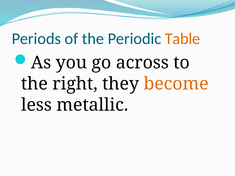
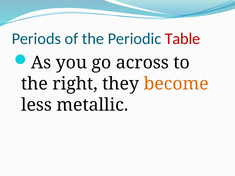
Table colour: orange -> red (182, 39)
